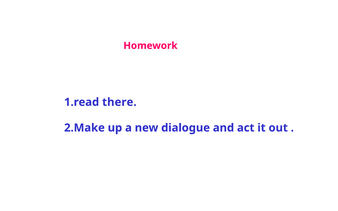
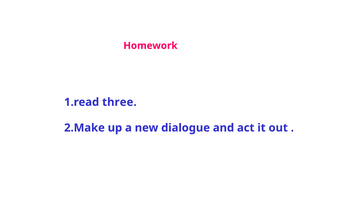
there: there -> three (119, 102)
